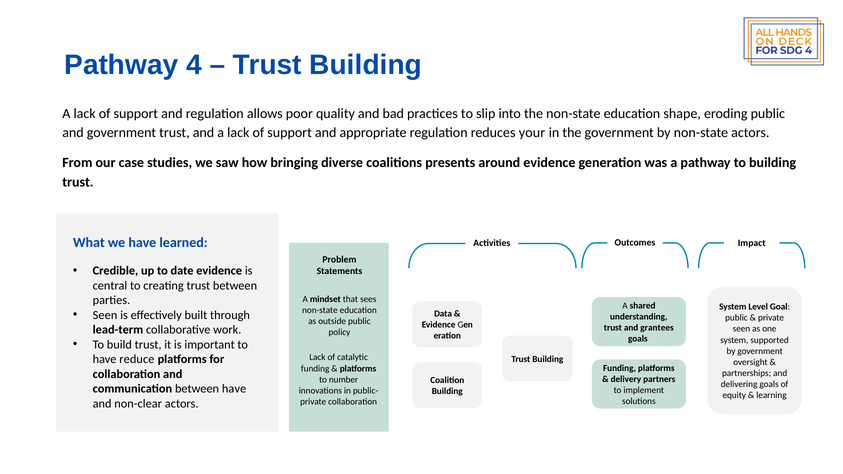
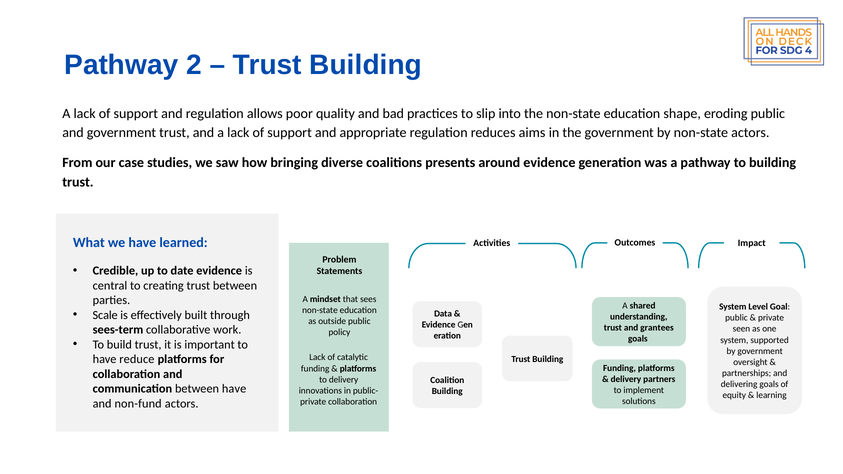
4: 4 -> 2 (194, 65)
your: your -> aims (532, 133)
Seen: Seen -> Scale (105, 315)
lead-term: lead-term -> sees-term (118, 330)
to number: number -> delivery (344, 380)
non-clear: non-clear -> non-fund (138, 404)
